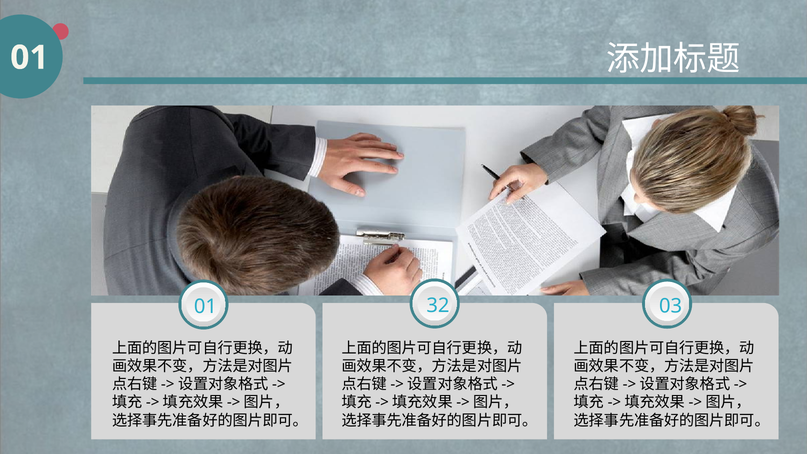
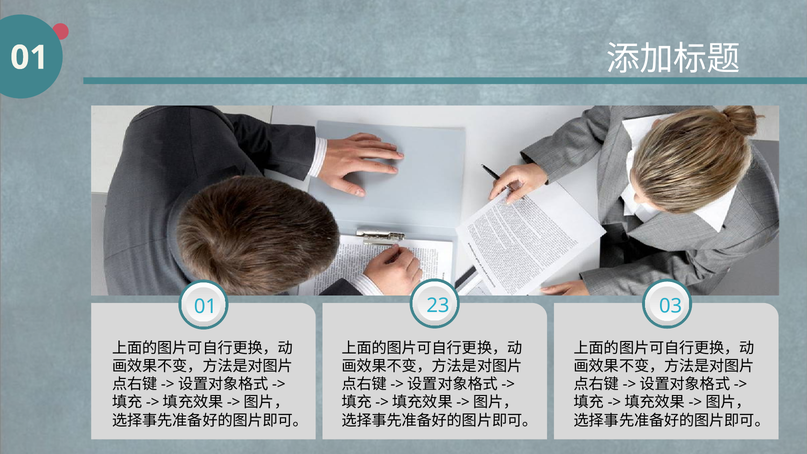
32: 32 -> 23 (438, 306)
